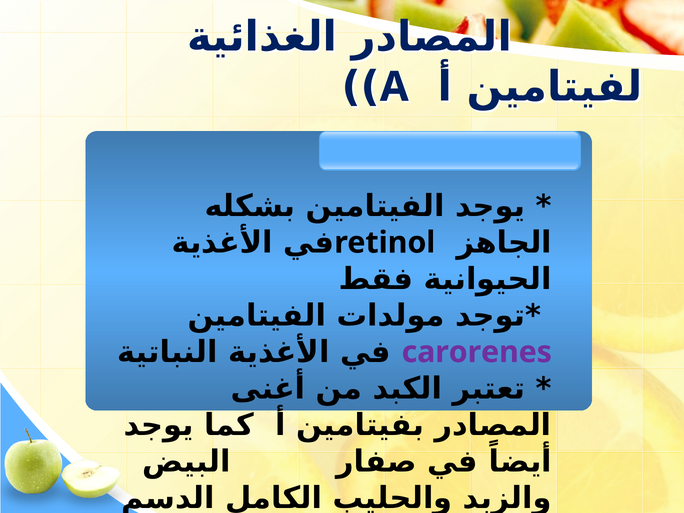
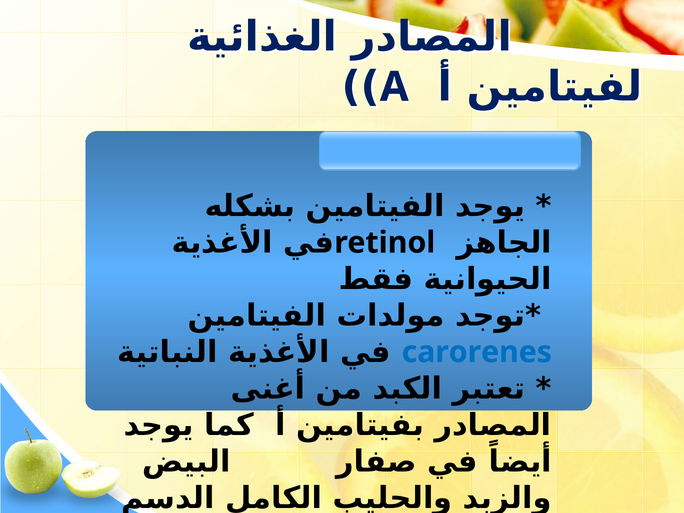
carorenes colour: purple -> blue (477, 352)
